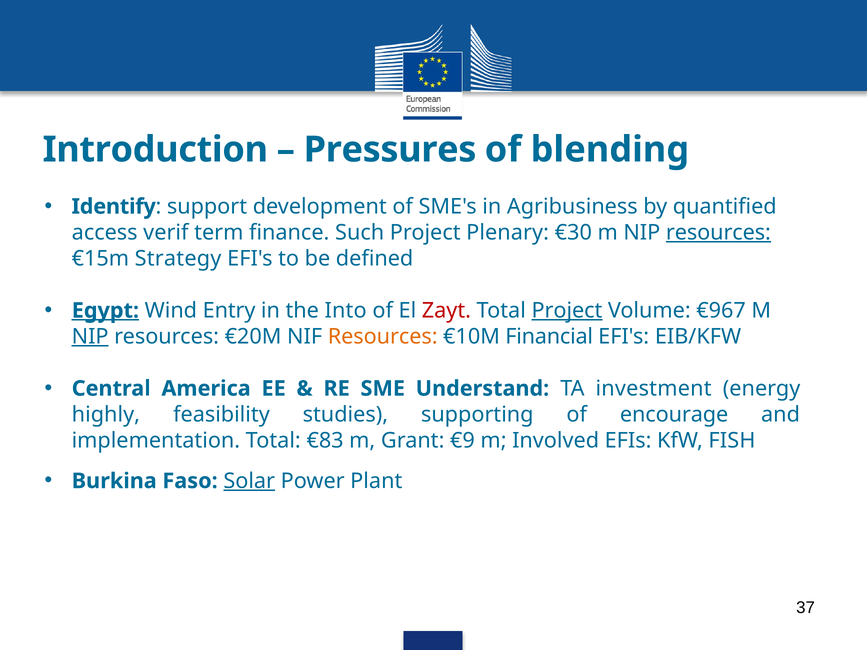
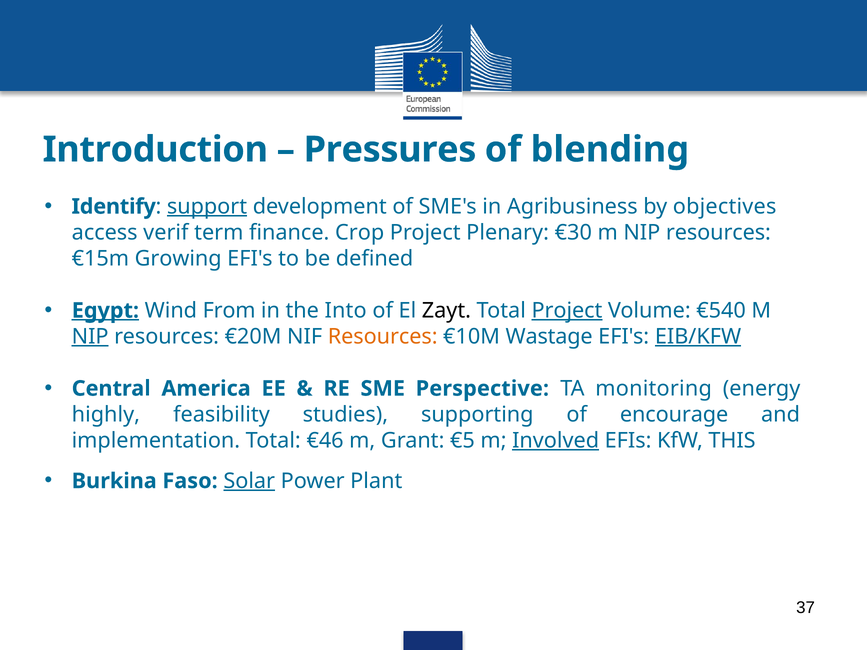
support underline: none -> present (207, 207)
quantified: quantified -> objectives (725, 207)
Such: Such -> Crop (360, 233)
resources underline: present -> none (718, 233)
Strategy: Strategy -> Growing (178, 259)
Entry: Entry -> From (229, 311)
Zayt colour: red -> black (446, 311)
€967: €967 -> €540 (721, 311)
Financial: Financial -> Wastage (549, 337)
EIB/KFW underline: none -> present (698, 337)
Understand: Understand -> Perspective (482, 389)
investment: investment -> monitoring (654, 389)
€83: €83 -> €46 (325, 441)
€9: €9 -> €5 (462, 441)
Involved underline: none -> present (556, 441)
FISH: FISH -> THIS (732, 441)
